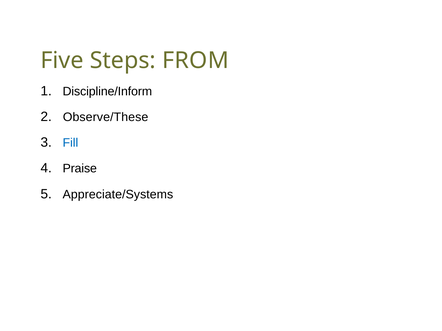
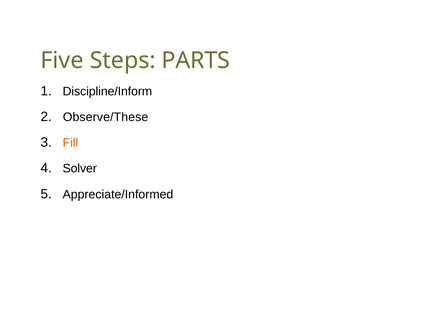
FROM: FROM -> PARTS (196, 61)
Fill colour: blue -> orange (70, 143)
Praise: Praise -> Solver (80, 169)
Appreciate/Systems: Appreciate/Systems -> Appreciate/Informed (118, 195)
